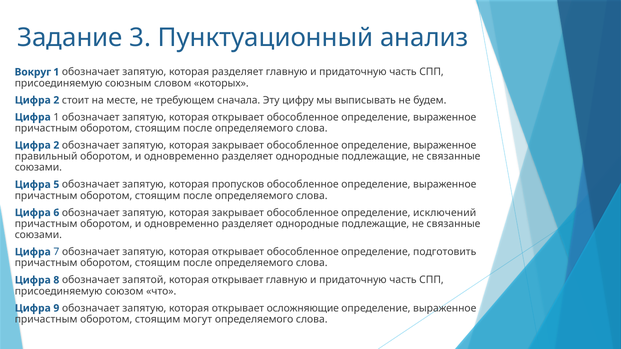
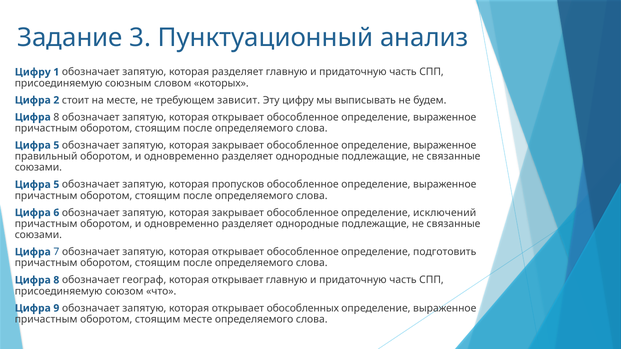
Вокруг: Вокруг -> Цифру (33, 72)
сначала: сначала -> зависит (239, 100)
1: 1 -> 8 (56, 117)
2: 2 -> 5 (56, 145)
запятой: запятой -> географ (144, 280)
осложняющие: осложняющие -> обособленных (303, 308)
стоящим могут: могут -> месте (198, 320)
